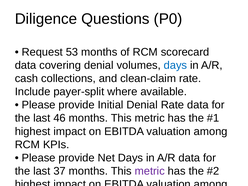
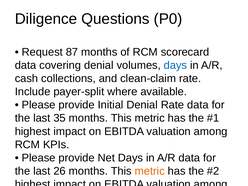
53: 53 -> 87 (72, 52)
46: 46 -> 35 (60, 118)
37: 37 -> 26 (60, 171)
metric colour: purple -> orange (150, 171)
